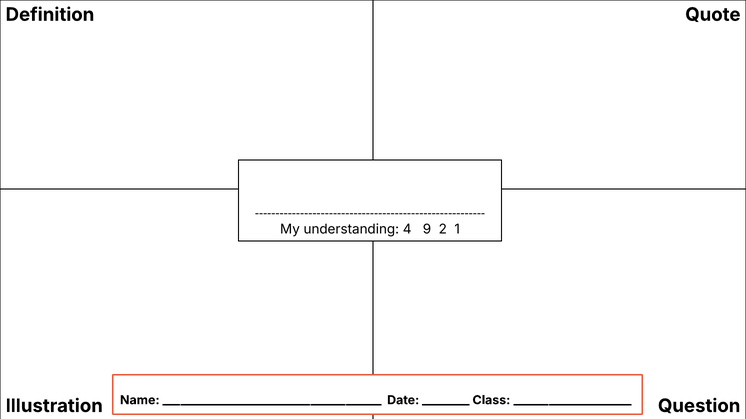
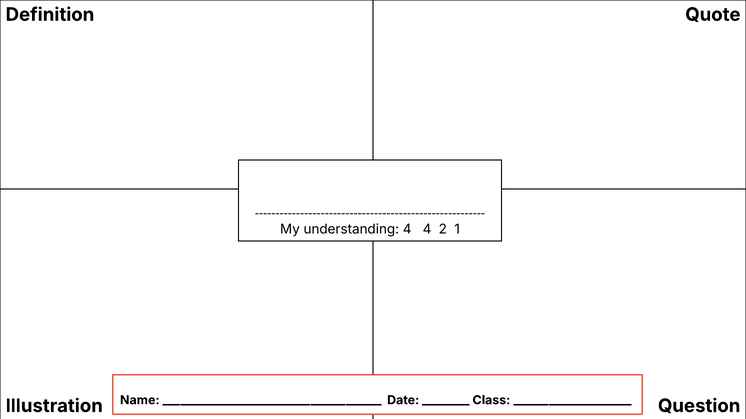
4 9: 9 -> 4 (427, 230)
